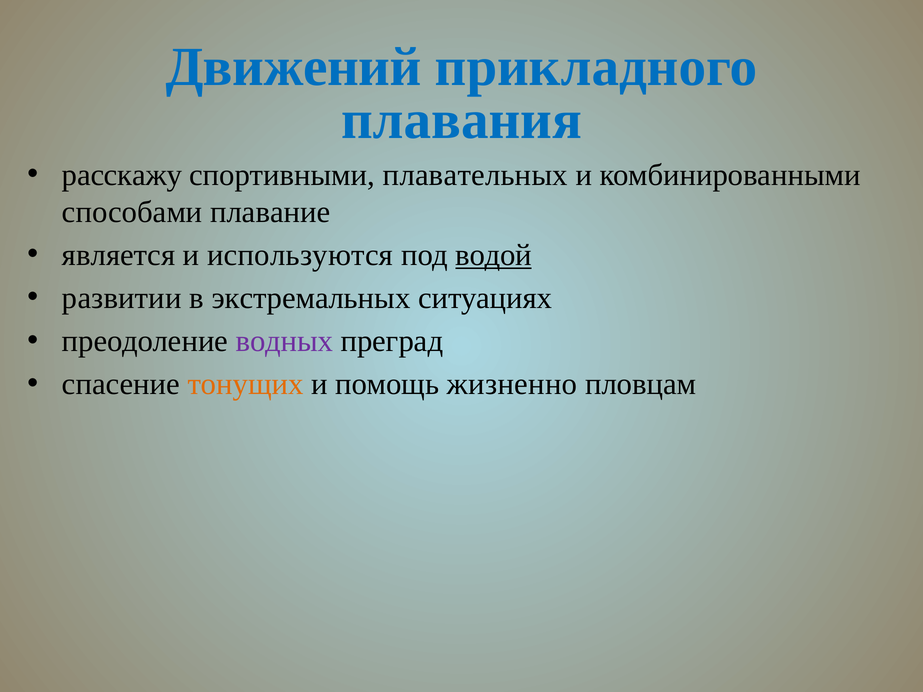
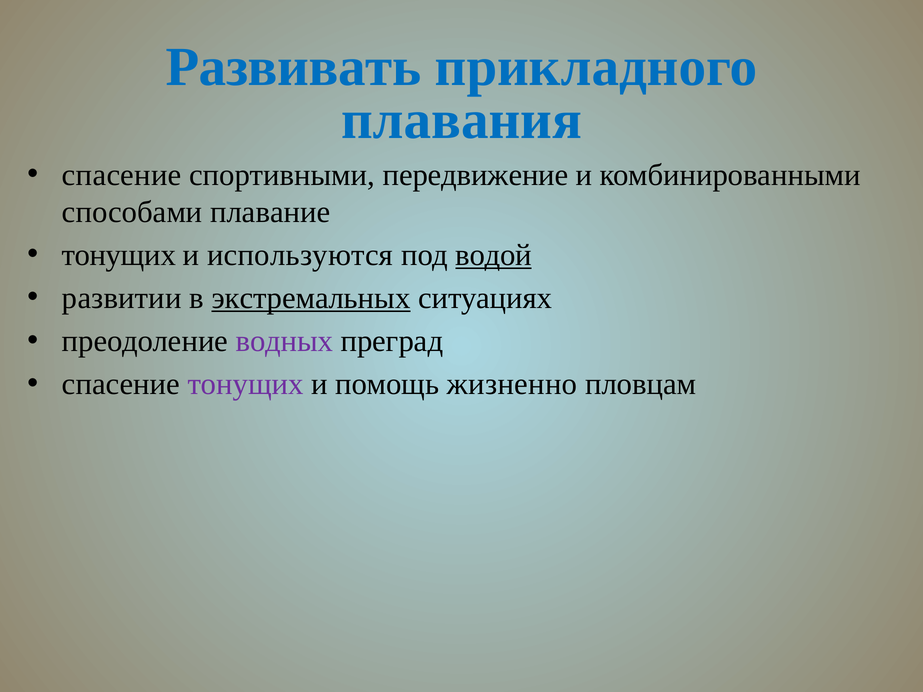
Движений: Движений -> Развивать (293, 67)
расскажу: расскажу -> спасение (122, 175)
плавательных: плавательных -> передвижение (476, 175)
является: является -> тонущих (119, 255)
экстремальных underline: none -> present (311, 298)
тонущих colour: orange -> purple (246, 384)
